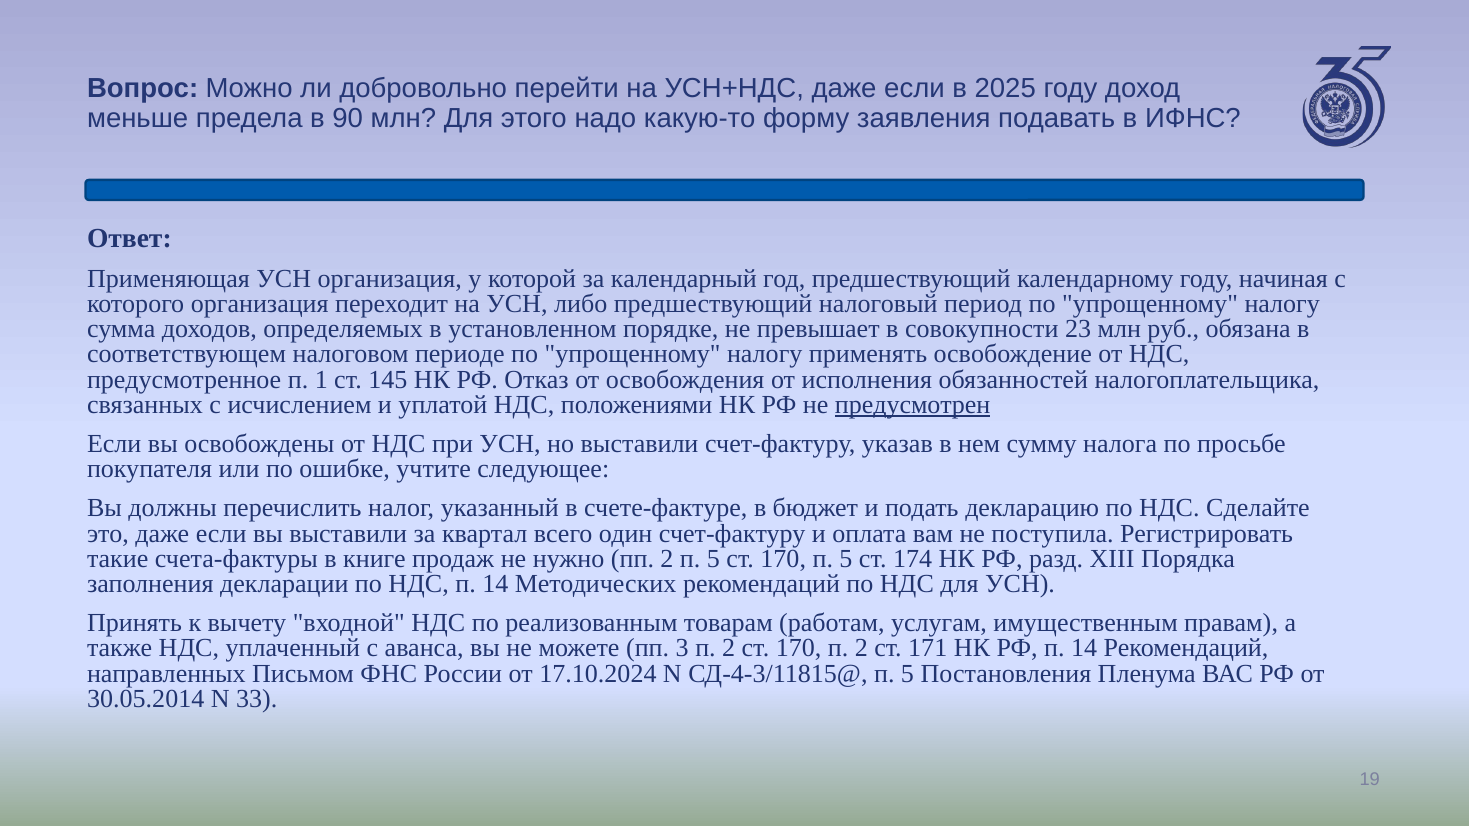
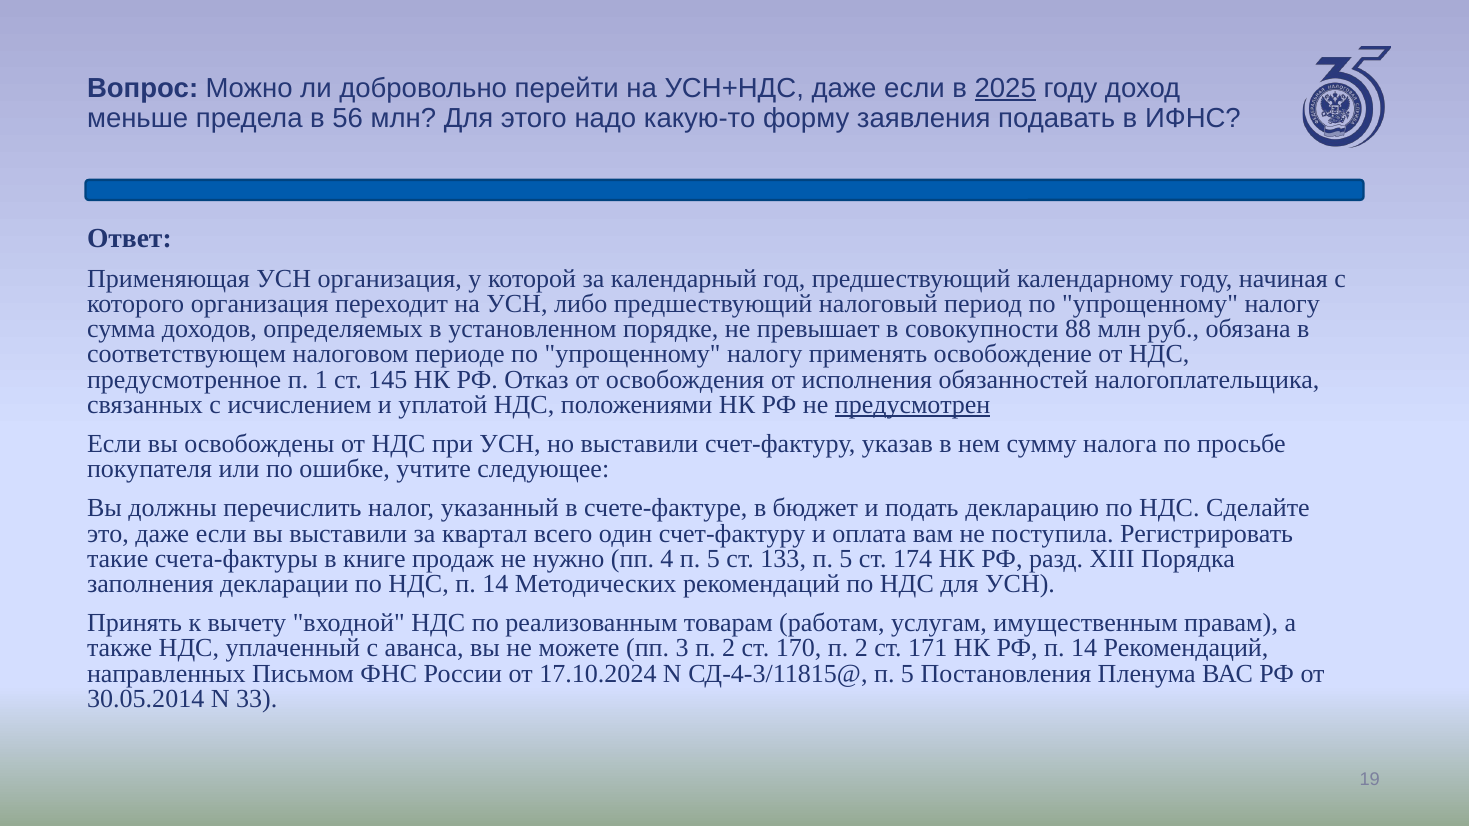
2025 underline: none -> present (1005, 88)
90: 90 -> 56 (348, 118)
23: 23 -> 88 (1078, 329)
пп 2: 2 -> 4 (667, 559)
5 ст 170: 170 -> 133 (783, 559)
